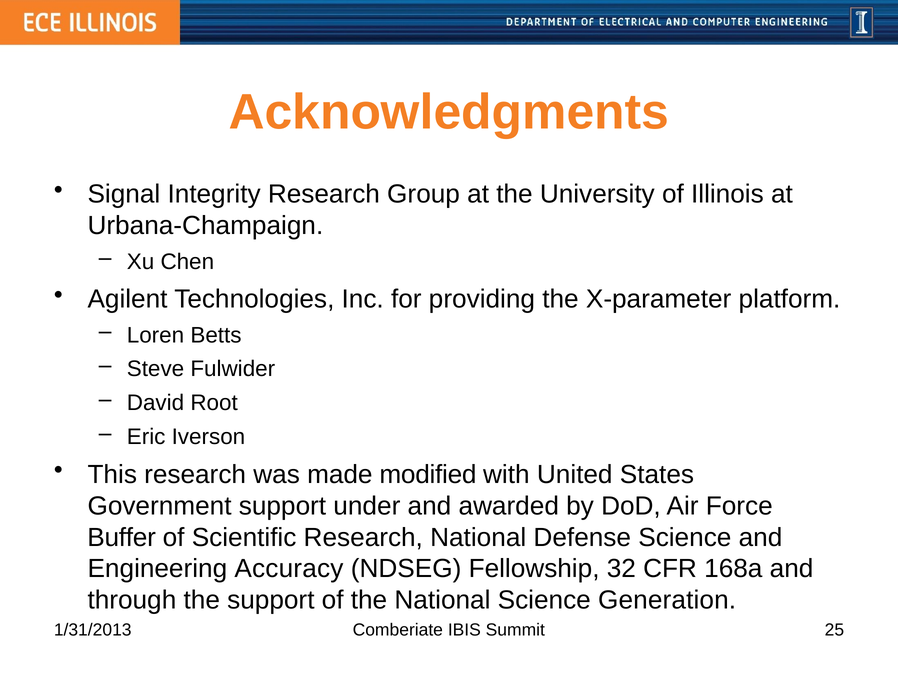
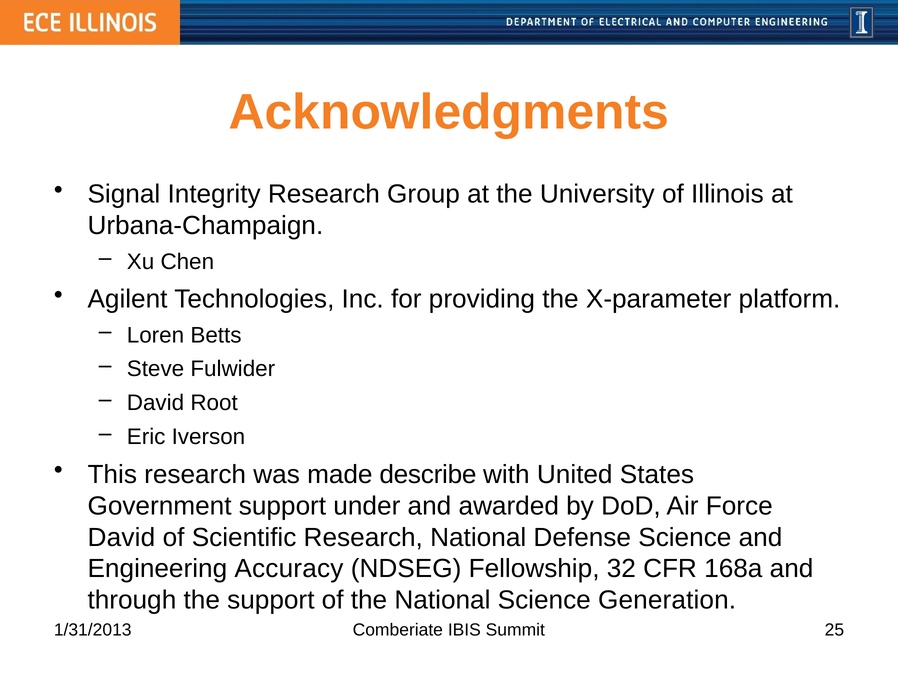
modified: modified -> describe (428, 474)
Buffer: Buffer -> David (121, 537)
